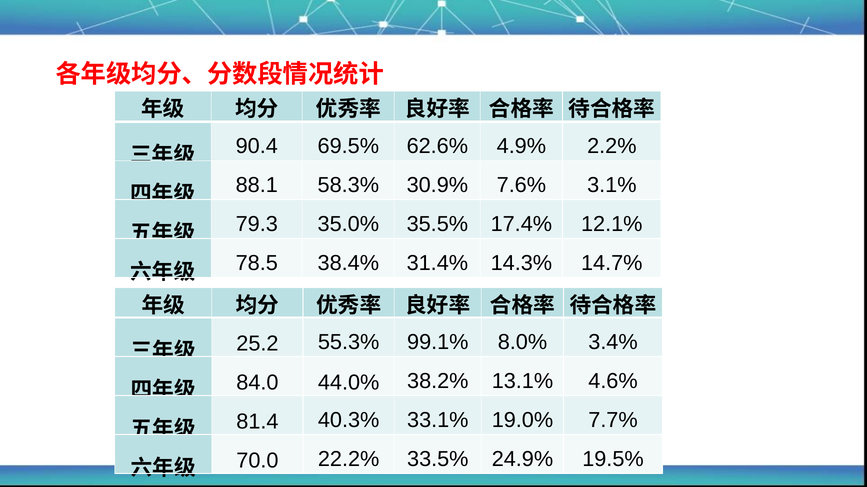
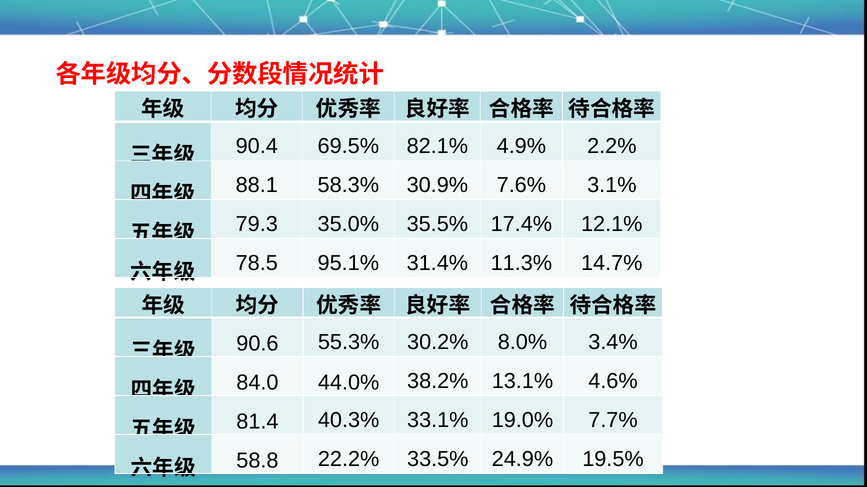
62.6%: 62.6% -> 82.1% (437, 146)
38.4%: 38.4% -> 95.1% (348, 263)
14.3%: 14.3% -> 11.3% (521, 263)
25.2: 25.2 -> 90.6 (257, 344)
99.1%: 99.1% -> 30.2% (438, 343)
70.0: 70.0 -> 58.8 (257, 461)
